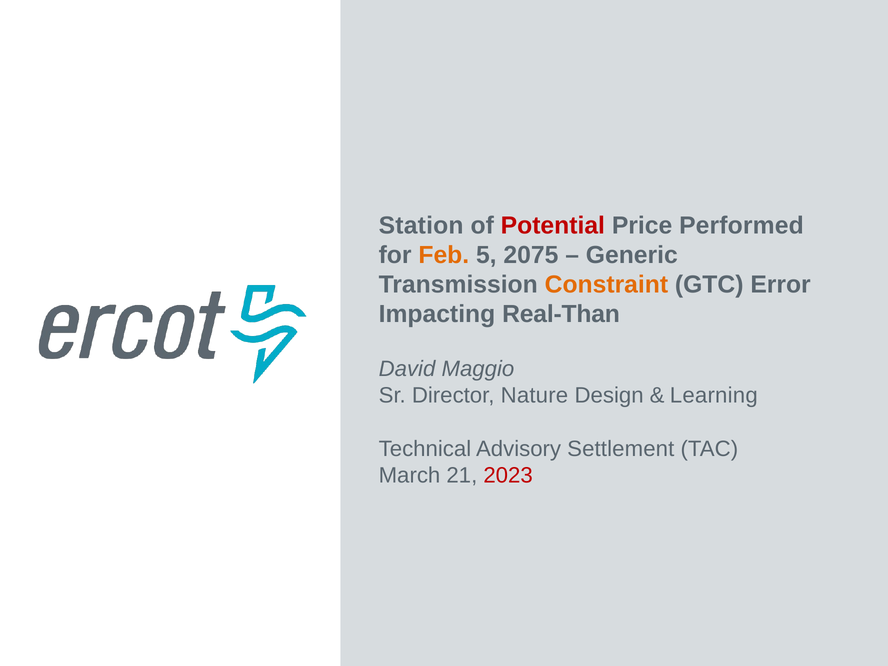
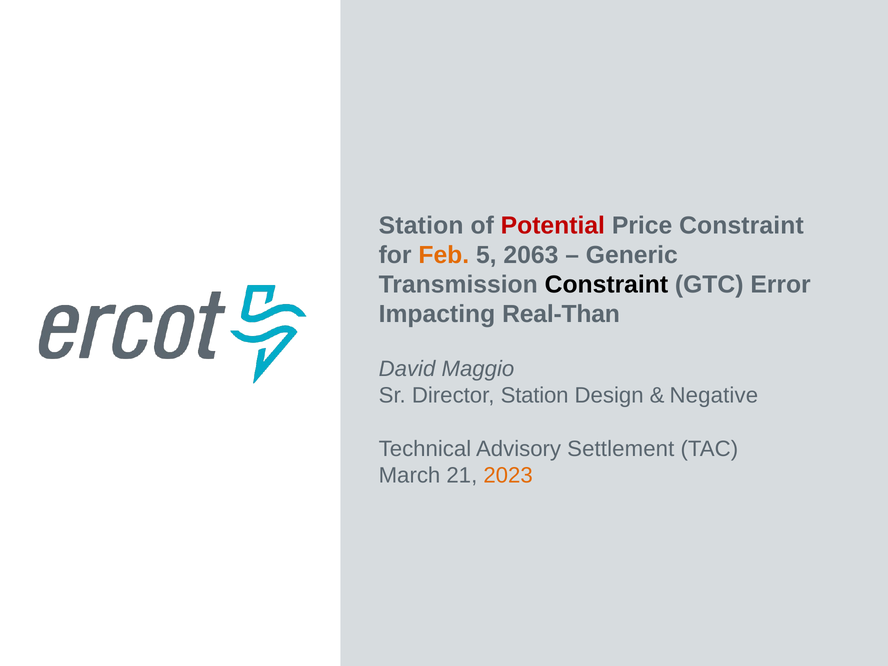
Price Performed: Performed -> Constraint (741, 225)
2075: 2075 -> 2063 (531, 255)
Constraint colour: orange -> black (606, 285)
Director Nature: Nature -> Station (535, 395)
Learning: Learning -> Negative (714, 395)
2023 colour: red -> orange (508, 475)
